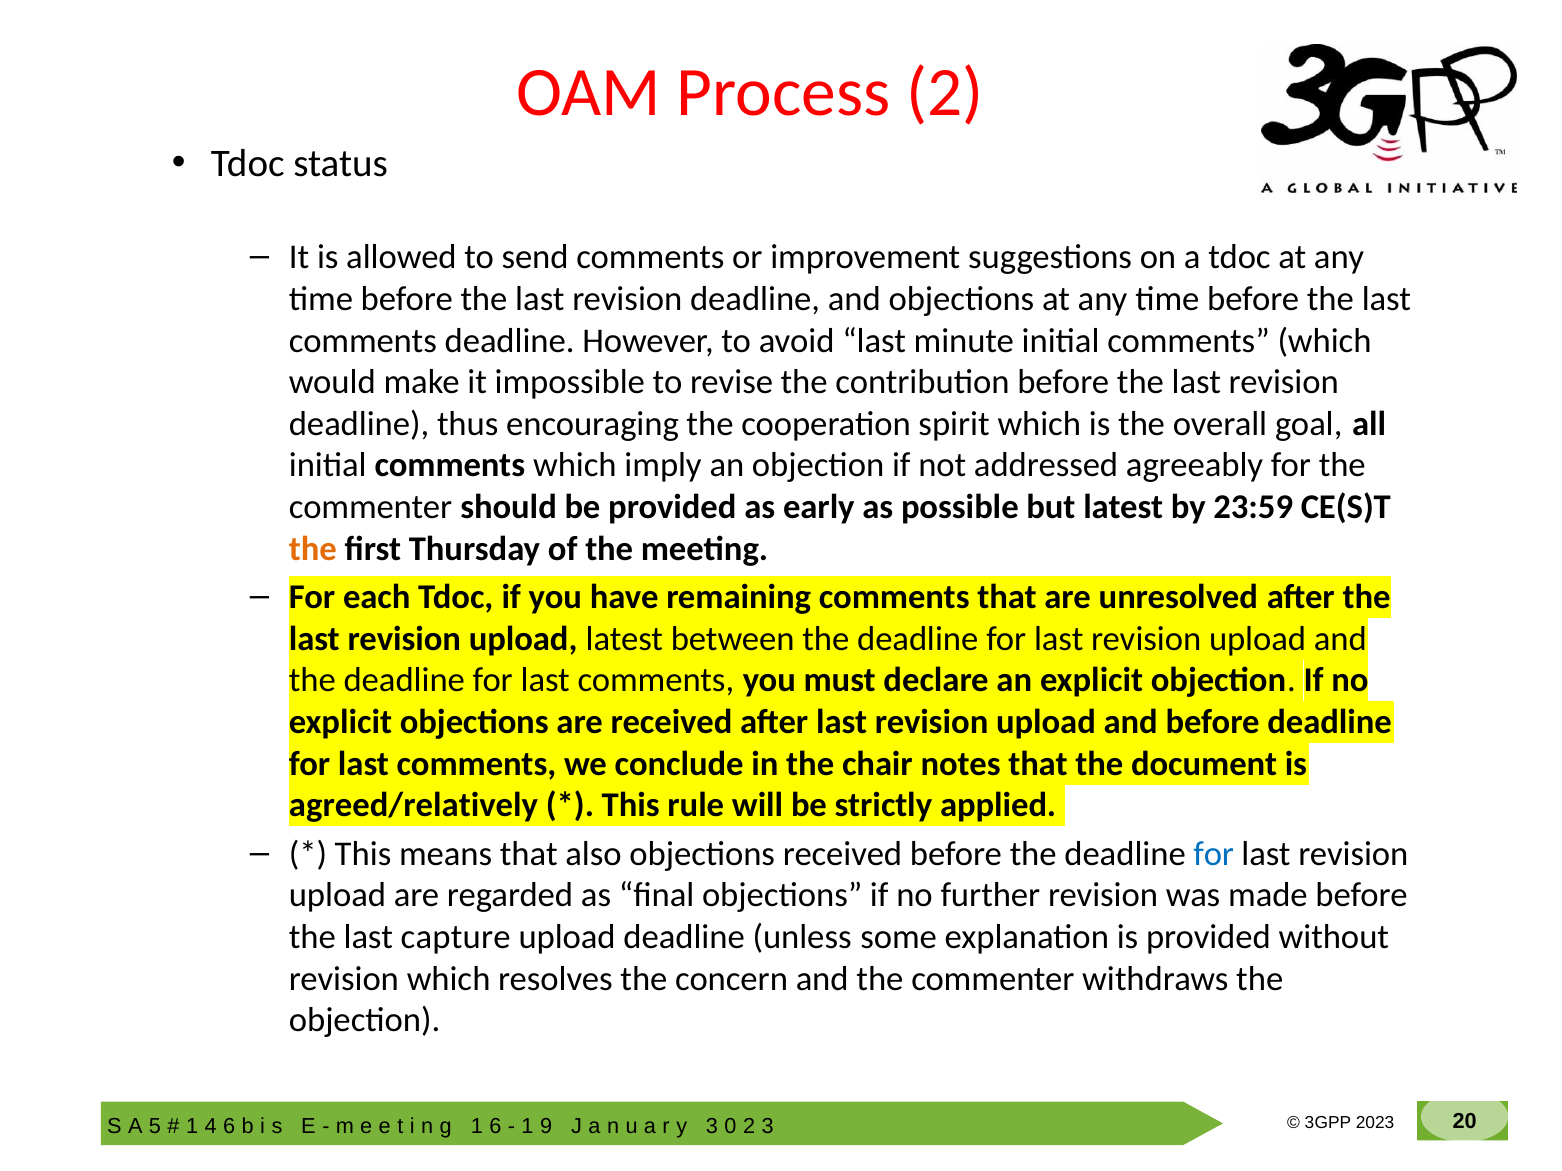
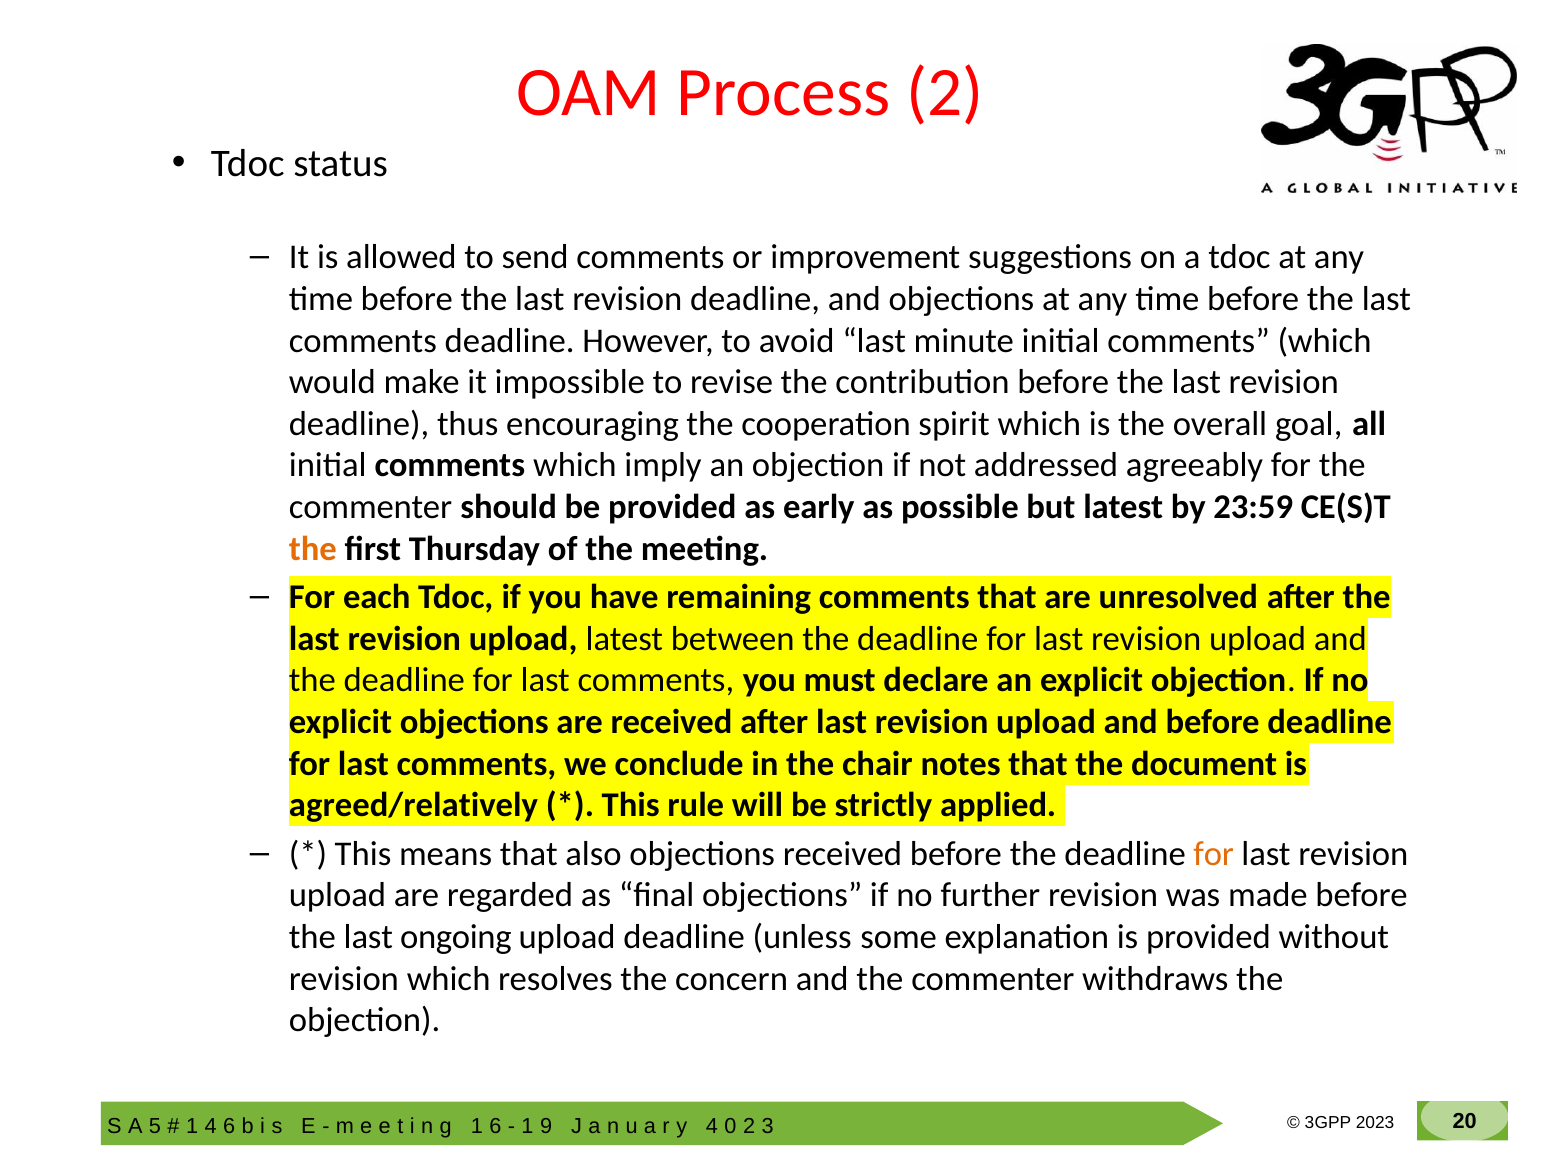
for colour: blue -> orange (1214, 854)
capture: capture -> ongoing (456, 938)
3: 3 -> 4 (712, 1126)
